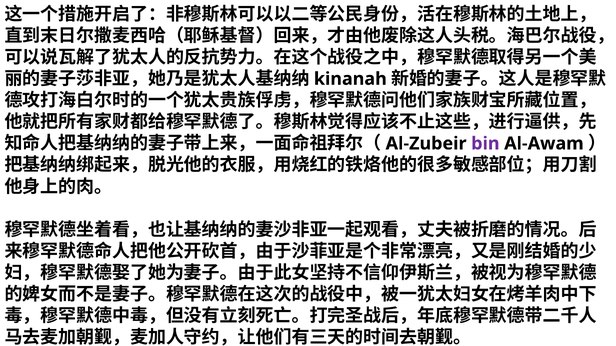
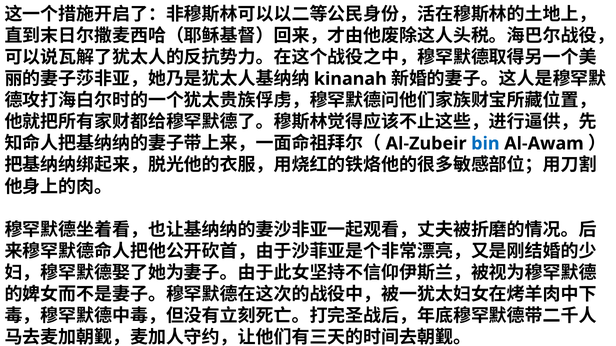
bin colour: purple -> blue (485, 144)
